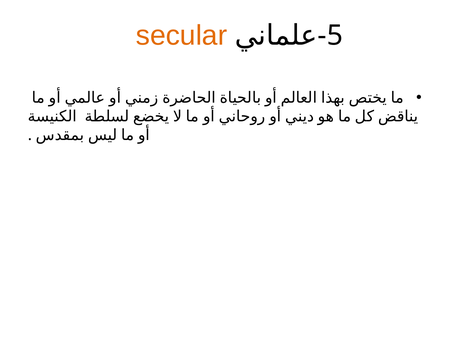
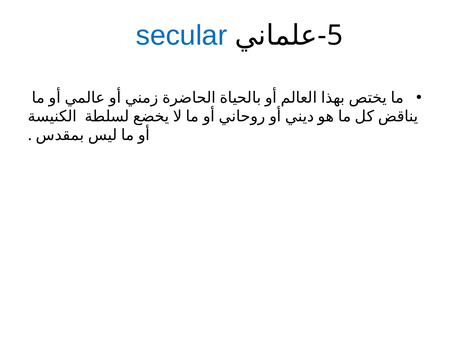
secular colour: orange -> blue (182, 35)
